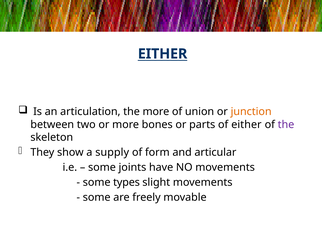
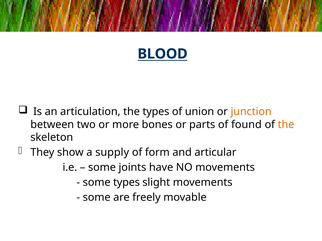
EITHER: EITHER -> BLOOD (163, 54)
the more: more -> types (156, 112)
of either: either -> found (246, 125)
the colour: purple -> orange (286, 125)
